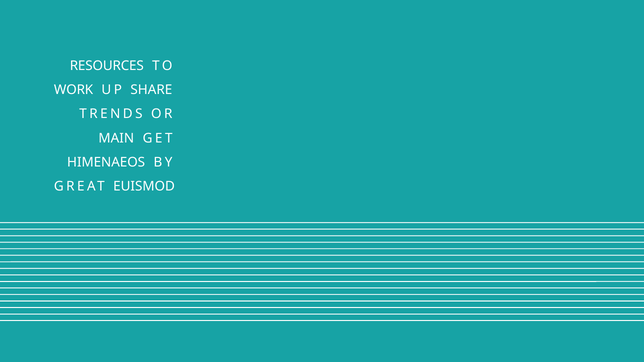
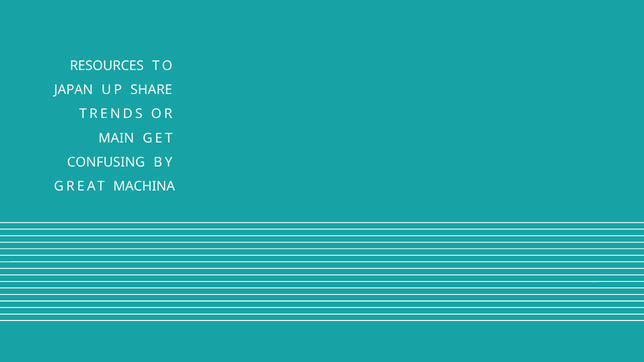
WORK: WORK -> JAPAN (74, 90)
HIMENAEOS: HIMENAEOS -> CONFUSING (106, 162)
EUISMOD: EUISMOD -> MACHINA (144, 187)
